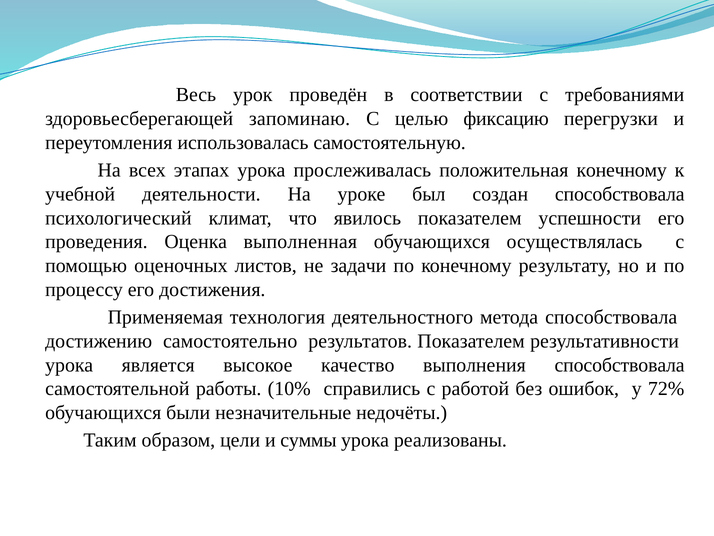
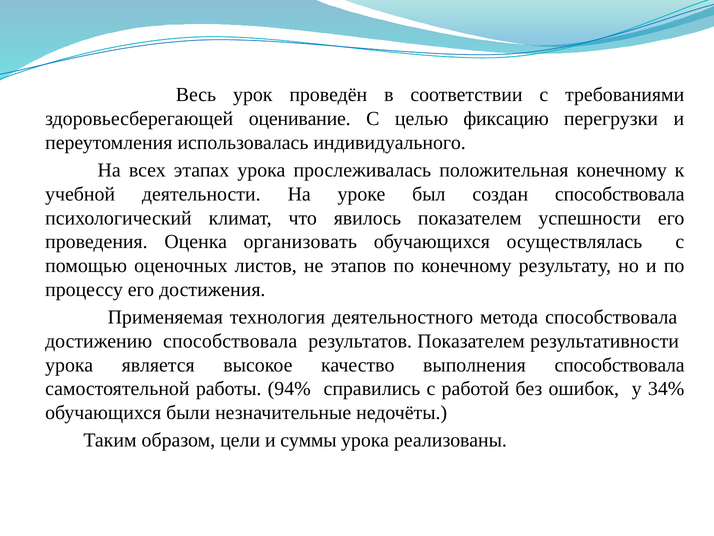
запоминаю: запоминаю -> оценивание (300, 119)
самостоятельную: самостоятельную -> индивидуального (390, 142)
выполненная: выполненная -> организовать (300, 242)
задачи: задачи -> этапов (358, 265)
достижению самостоятельно: самостоятельно -> способствовала (230, 341)
10%: 10% -> 94% (289, 388)
72%: 72% -> 34% (666, 388)
